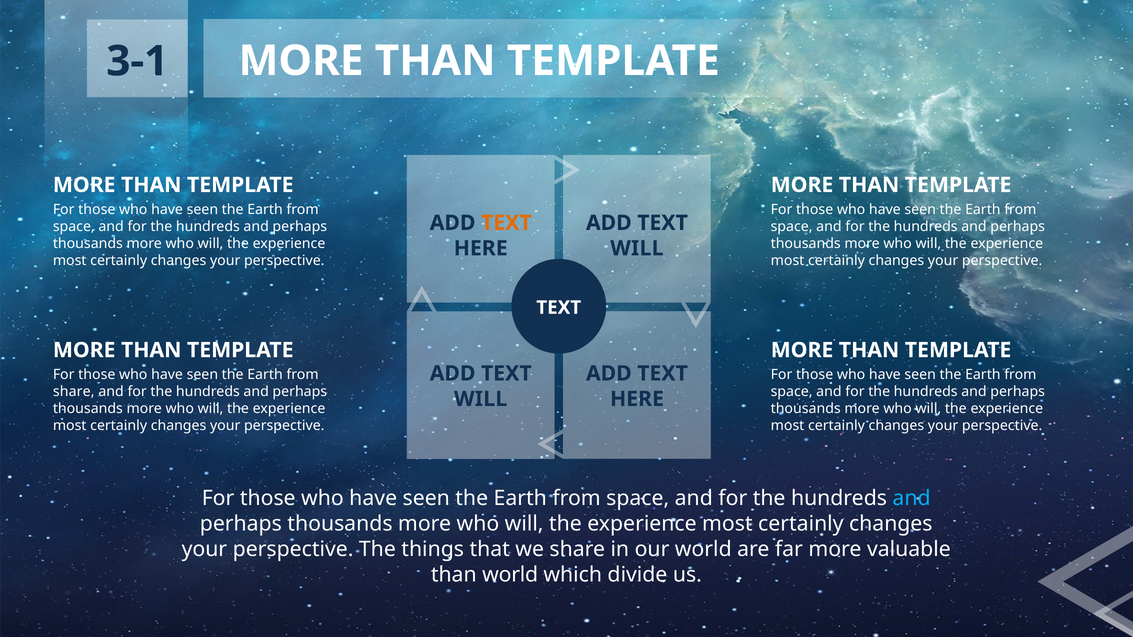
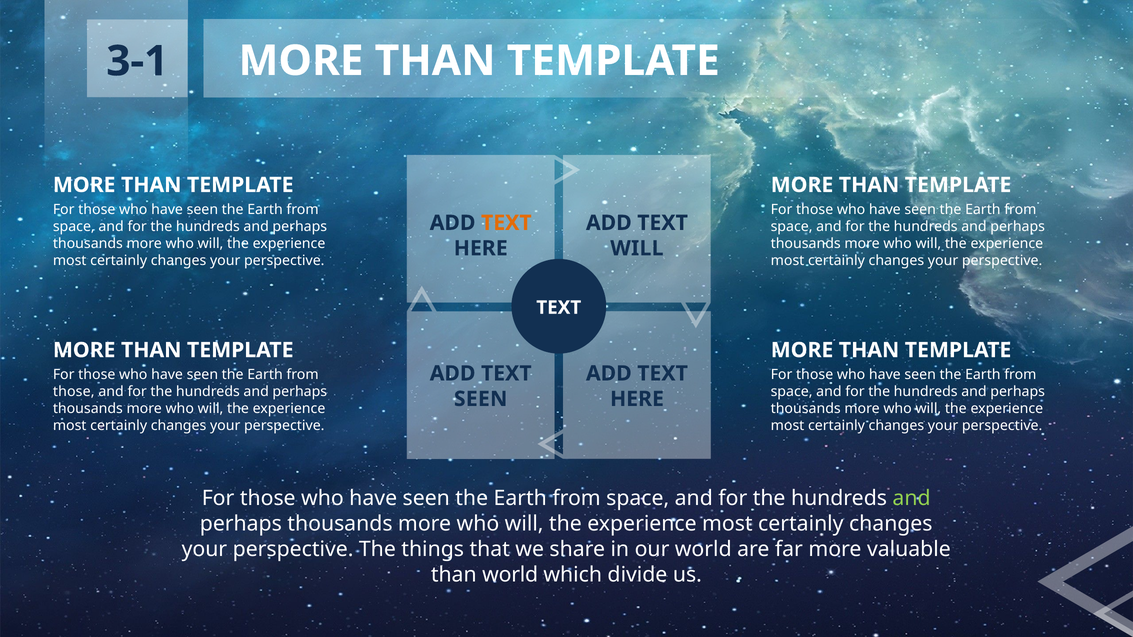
share: share -> those (74, 392)
WILL: WILL -> SEEN (481, 399)
and colour: light blue -> light green (912, 499)
